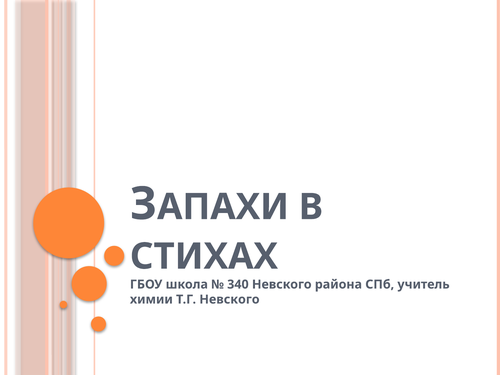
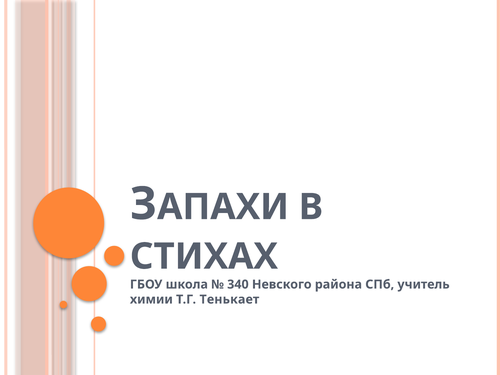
Т.Г Невского: Невского -> Тенькает (229, 299)
